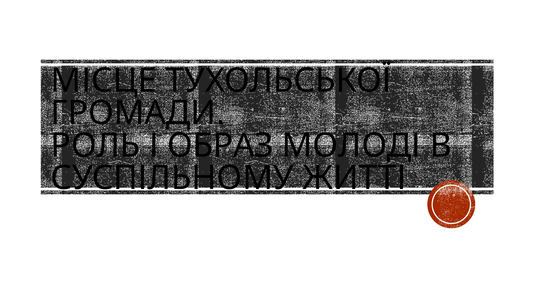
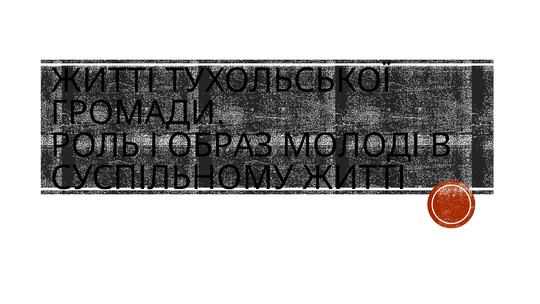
МІСЦЕ: МІСЦЕ -> ЖИТТІ (104, 81)
